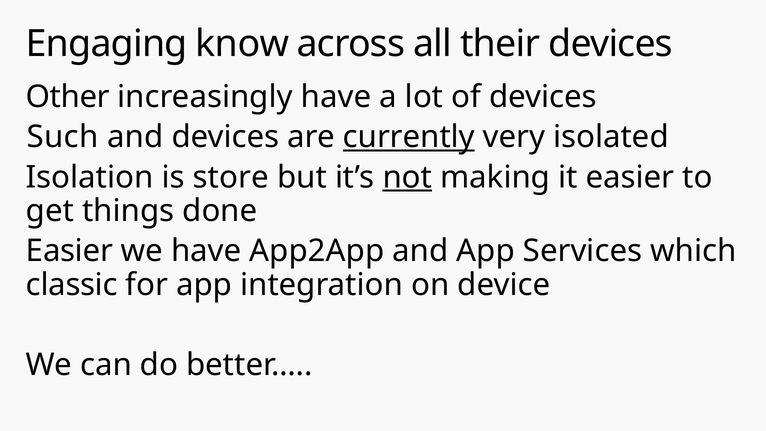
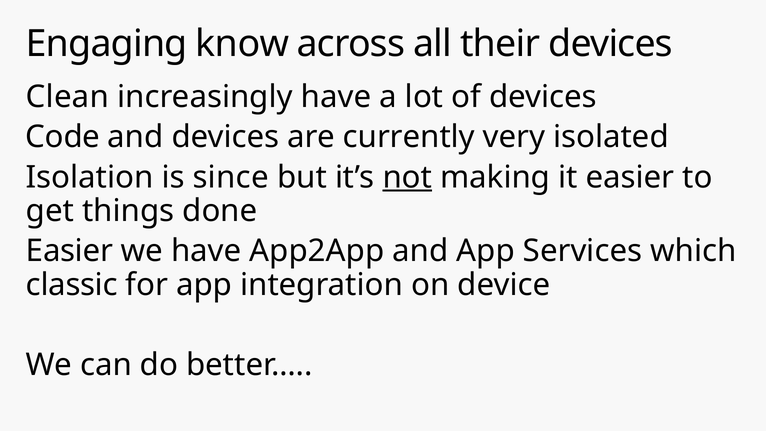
Other: Other -> Clean (67, 97)
Such: Such -> Code (63, 137)
currently underline: present -> none (409, 137)
store: store -> since (231, 177)
